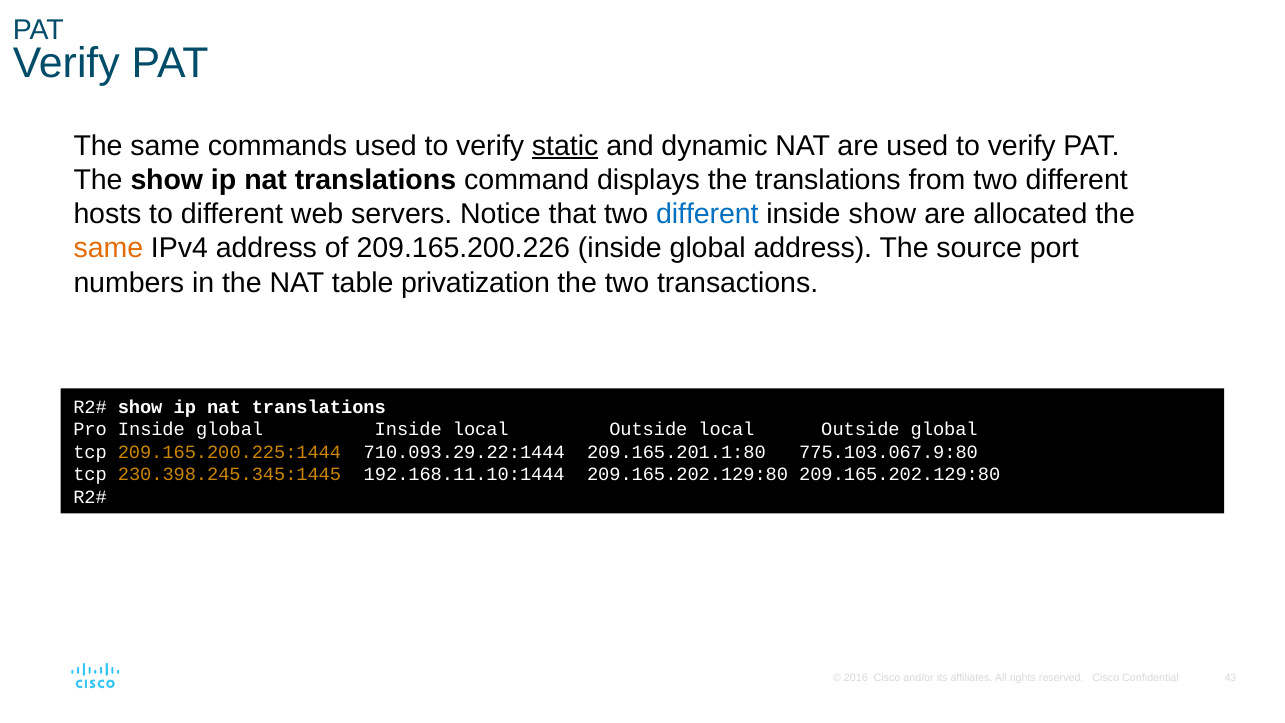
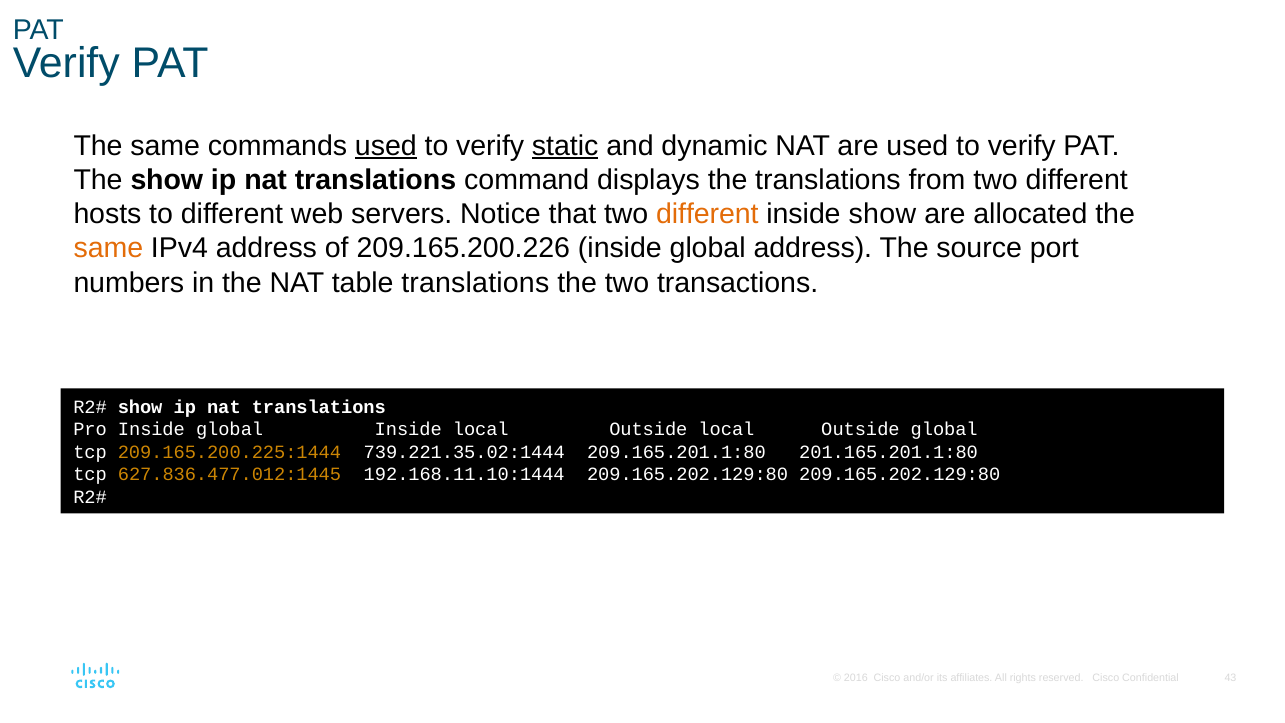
used underline: none -> present (386, 146)
different colour: blue -> orange (707, 214)
table privatization: privatization -> translations (475, 283)
710.093.29.22:1444: 710.093.29.22:1444 -> 739.221.35.02:1444 (464, 452)
775.103.067.9:80: 775.103.067.9:80 -> 201.165.201.1:80 (889, 452)
230.398.245.345:1445: 230.398.245.345:1445 -> 627.836.477.012:1445 (229, 475)
